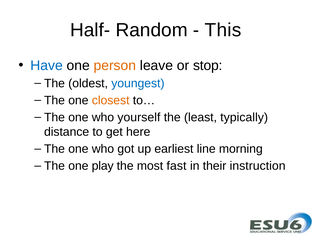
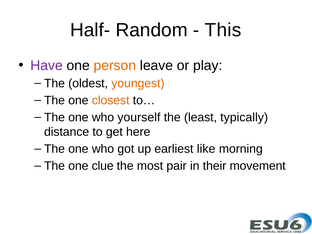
Have colour: blue -> purple (47, 65)
stop: stop -> play (208, 65)
youngest colour: blue -> orange (138, 83)
line: line -> like (206, 149)
play: play -> clue (103, 166)
fast: fast -> pair (177, 166)
instruction: instruction -> movement (258, 166)
